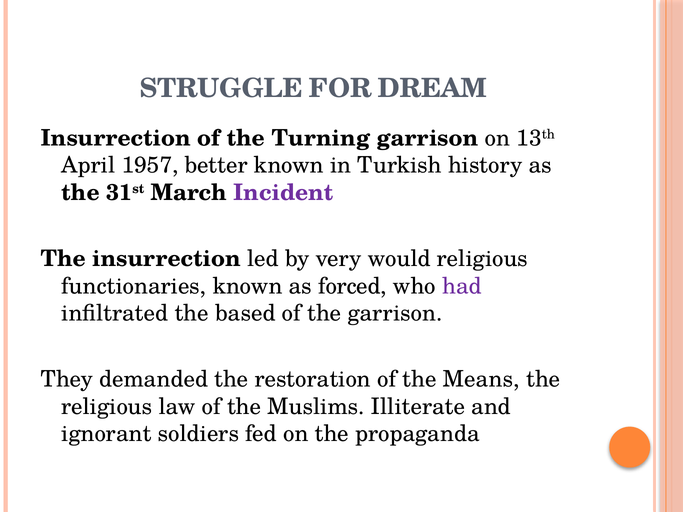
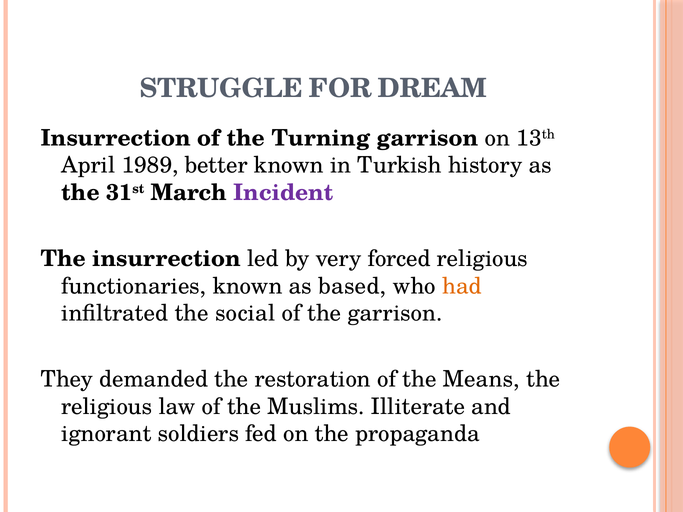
1957: 1957 -> 1989 (150, 165)
would: would -> forced (399, 259)
forced: forced -> based (352, 286)
had colour: purple -> orange (462, 286)
based: based -> social (245, 313)
